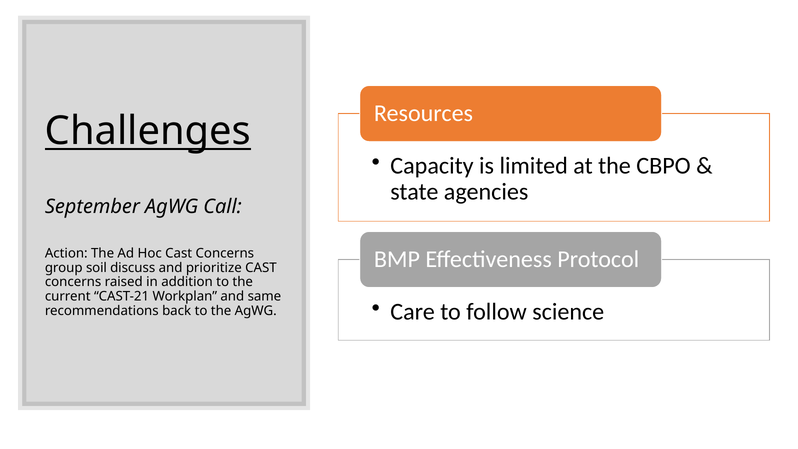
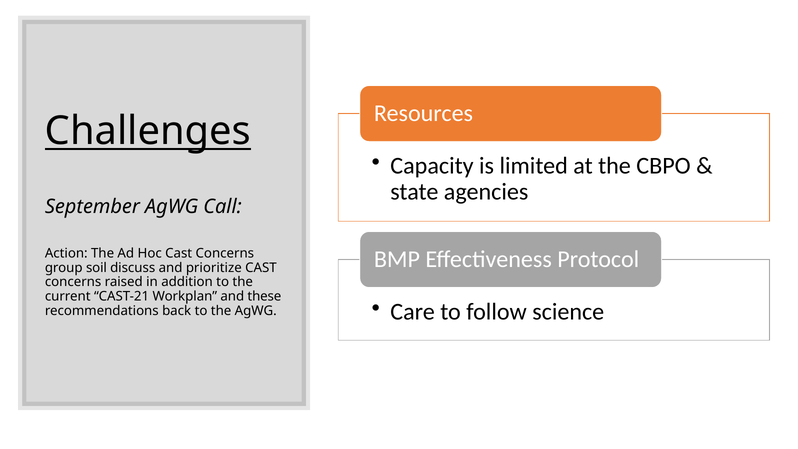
same: same -> these (264, 296)
